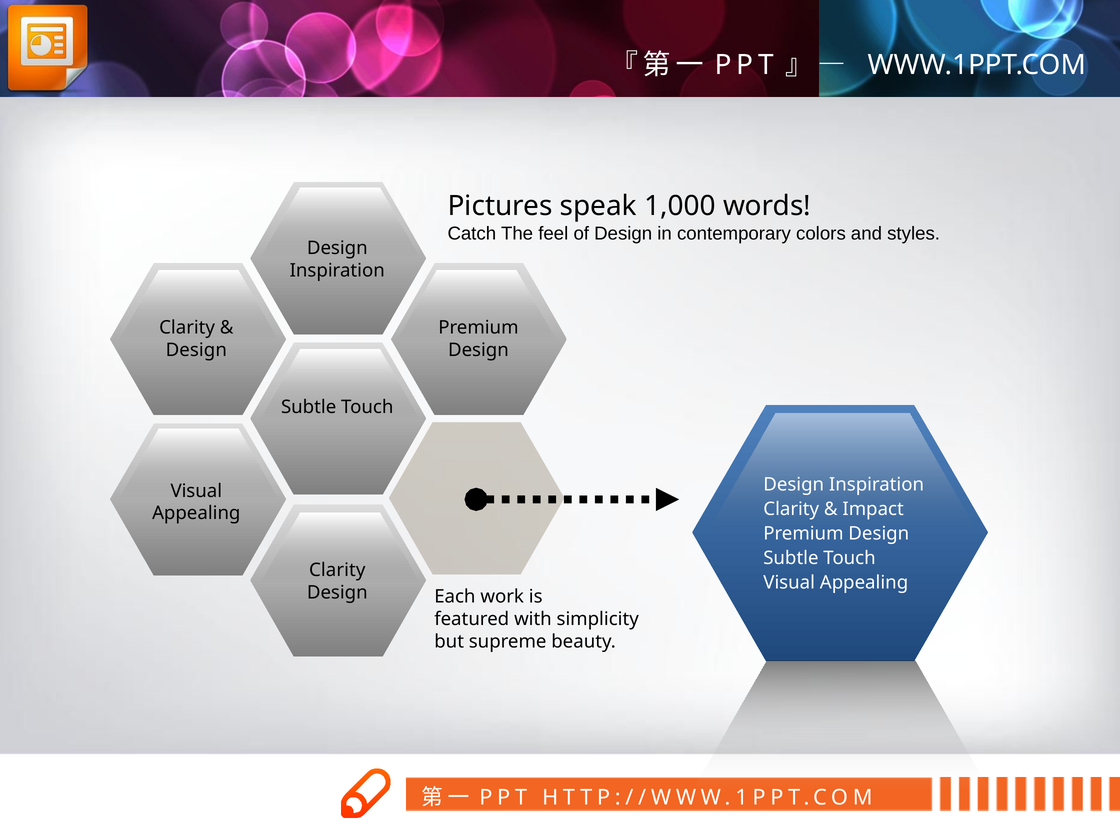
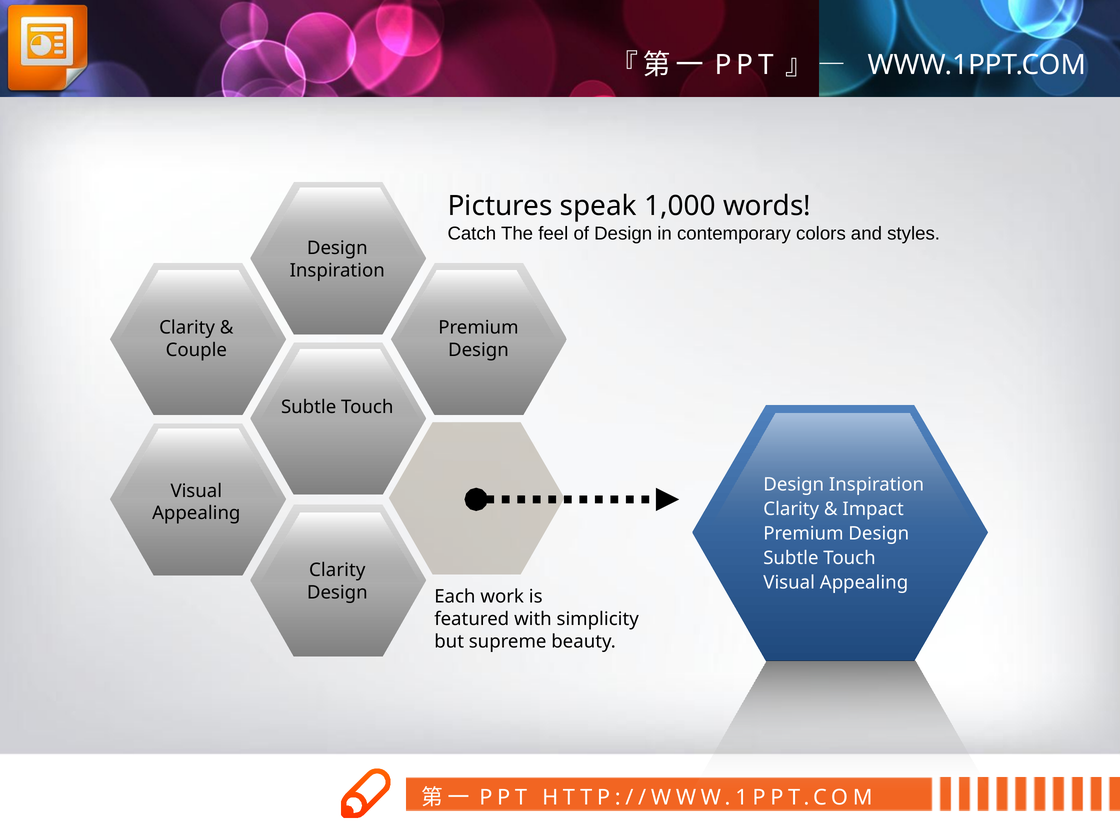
Design: Design -> Couple (196, 350)
